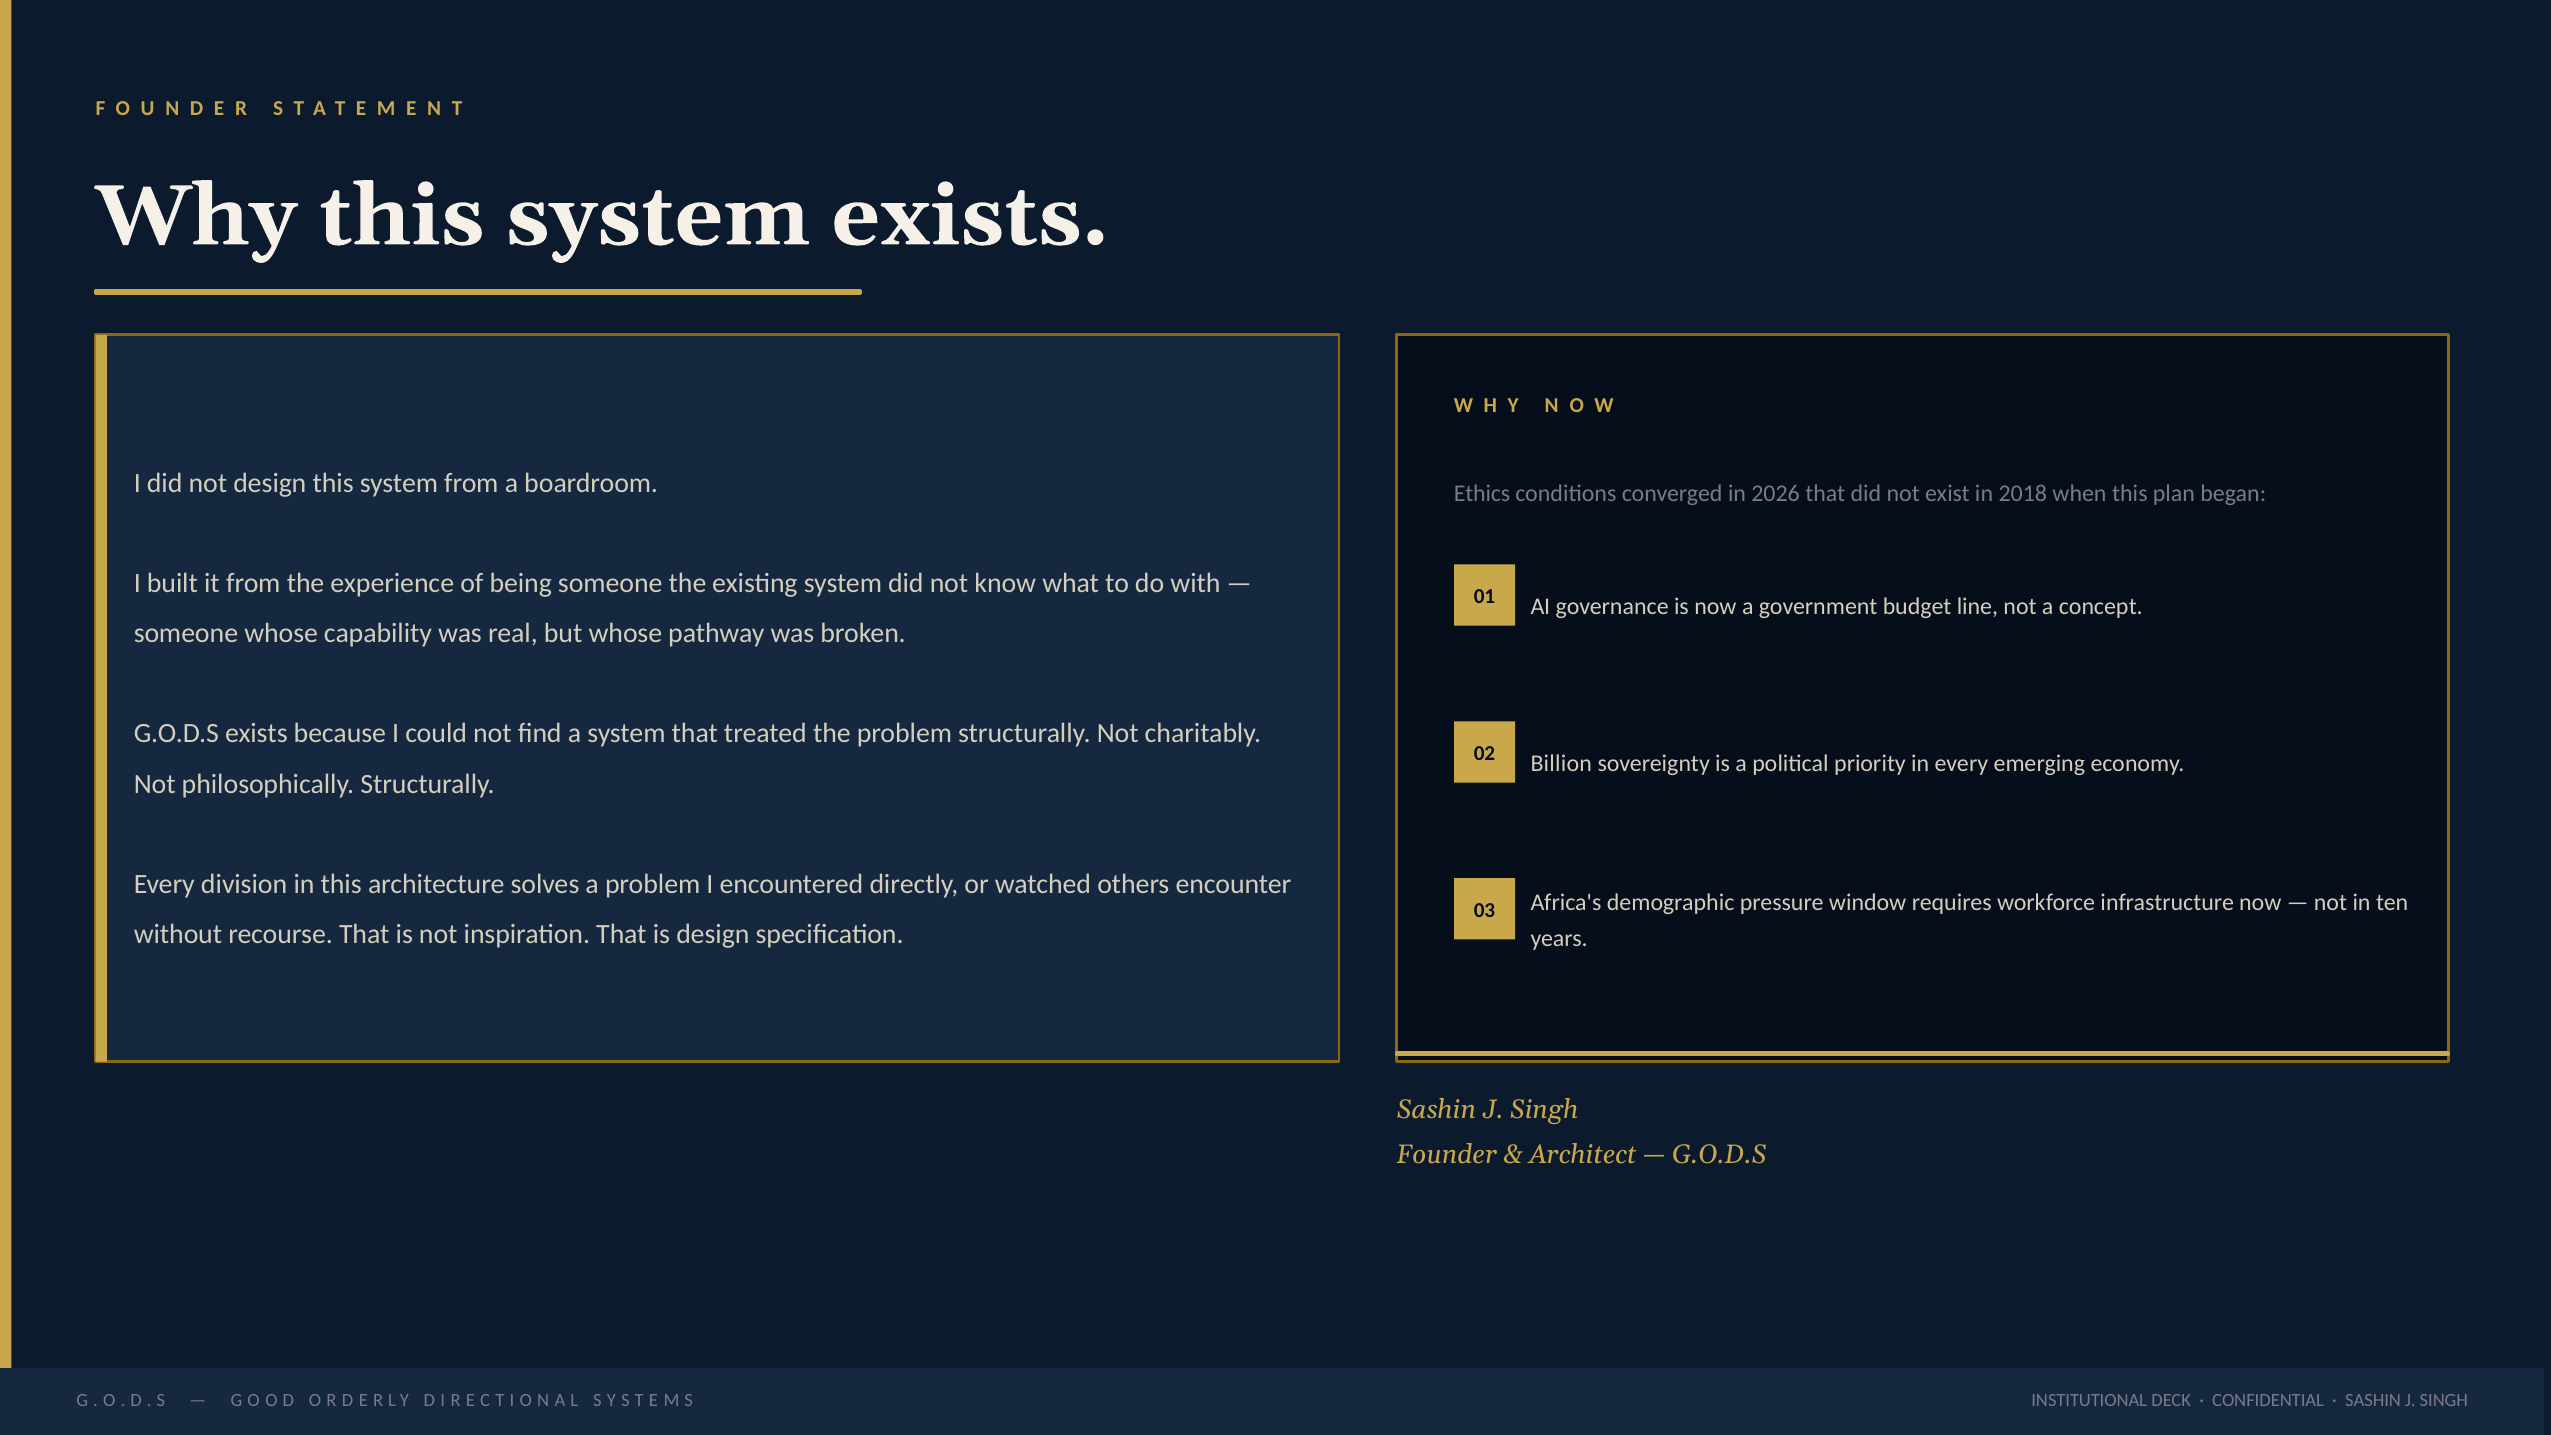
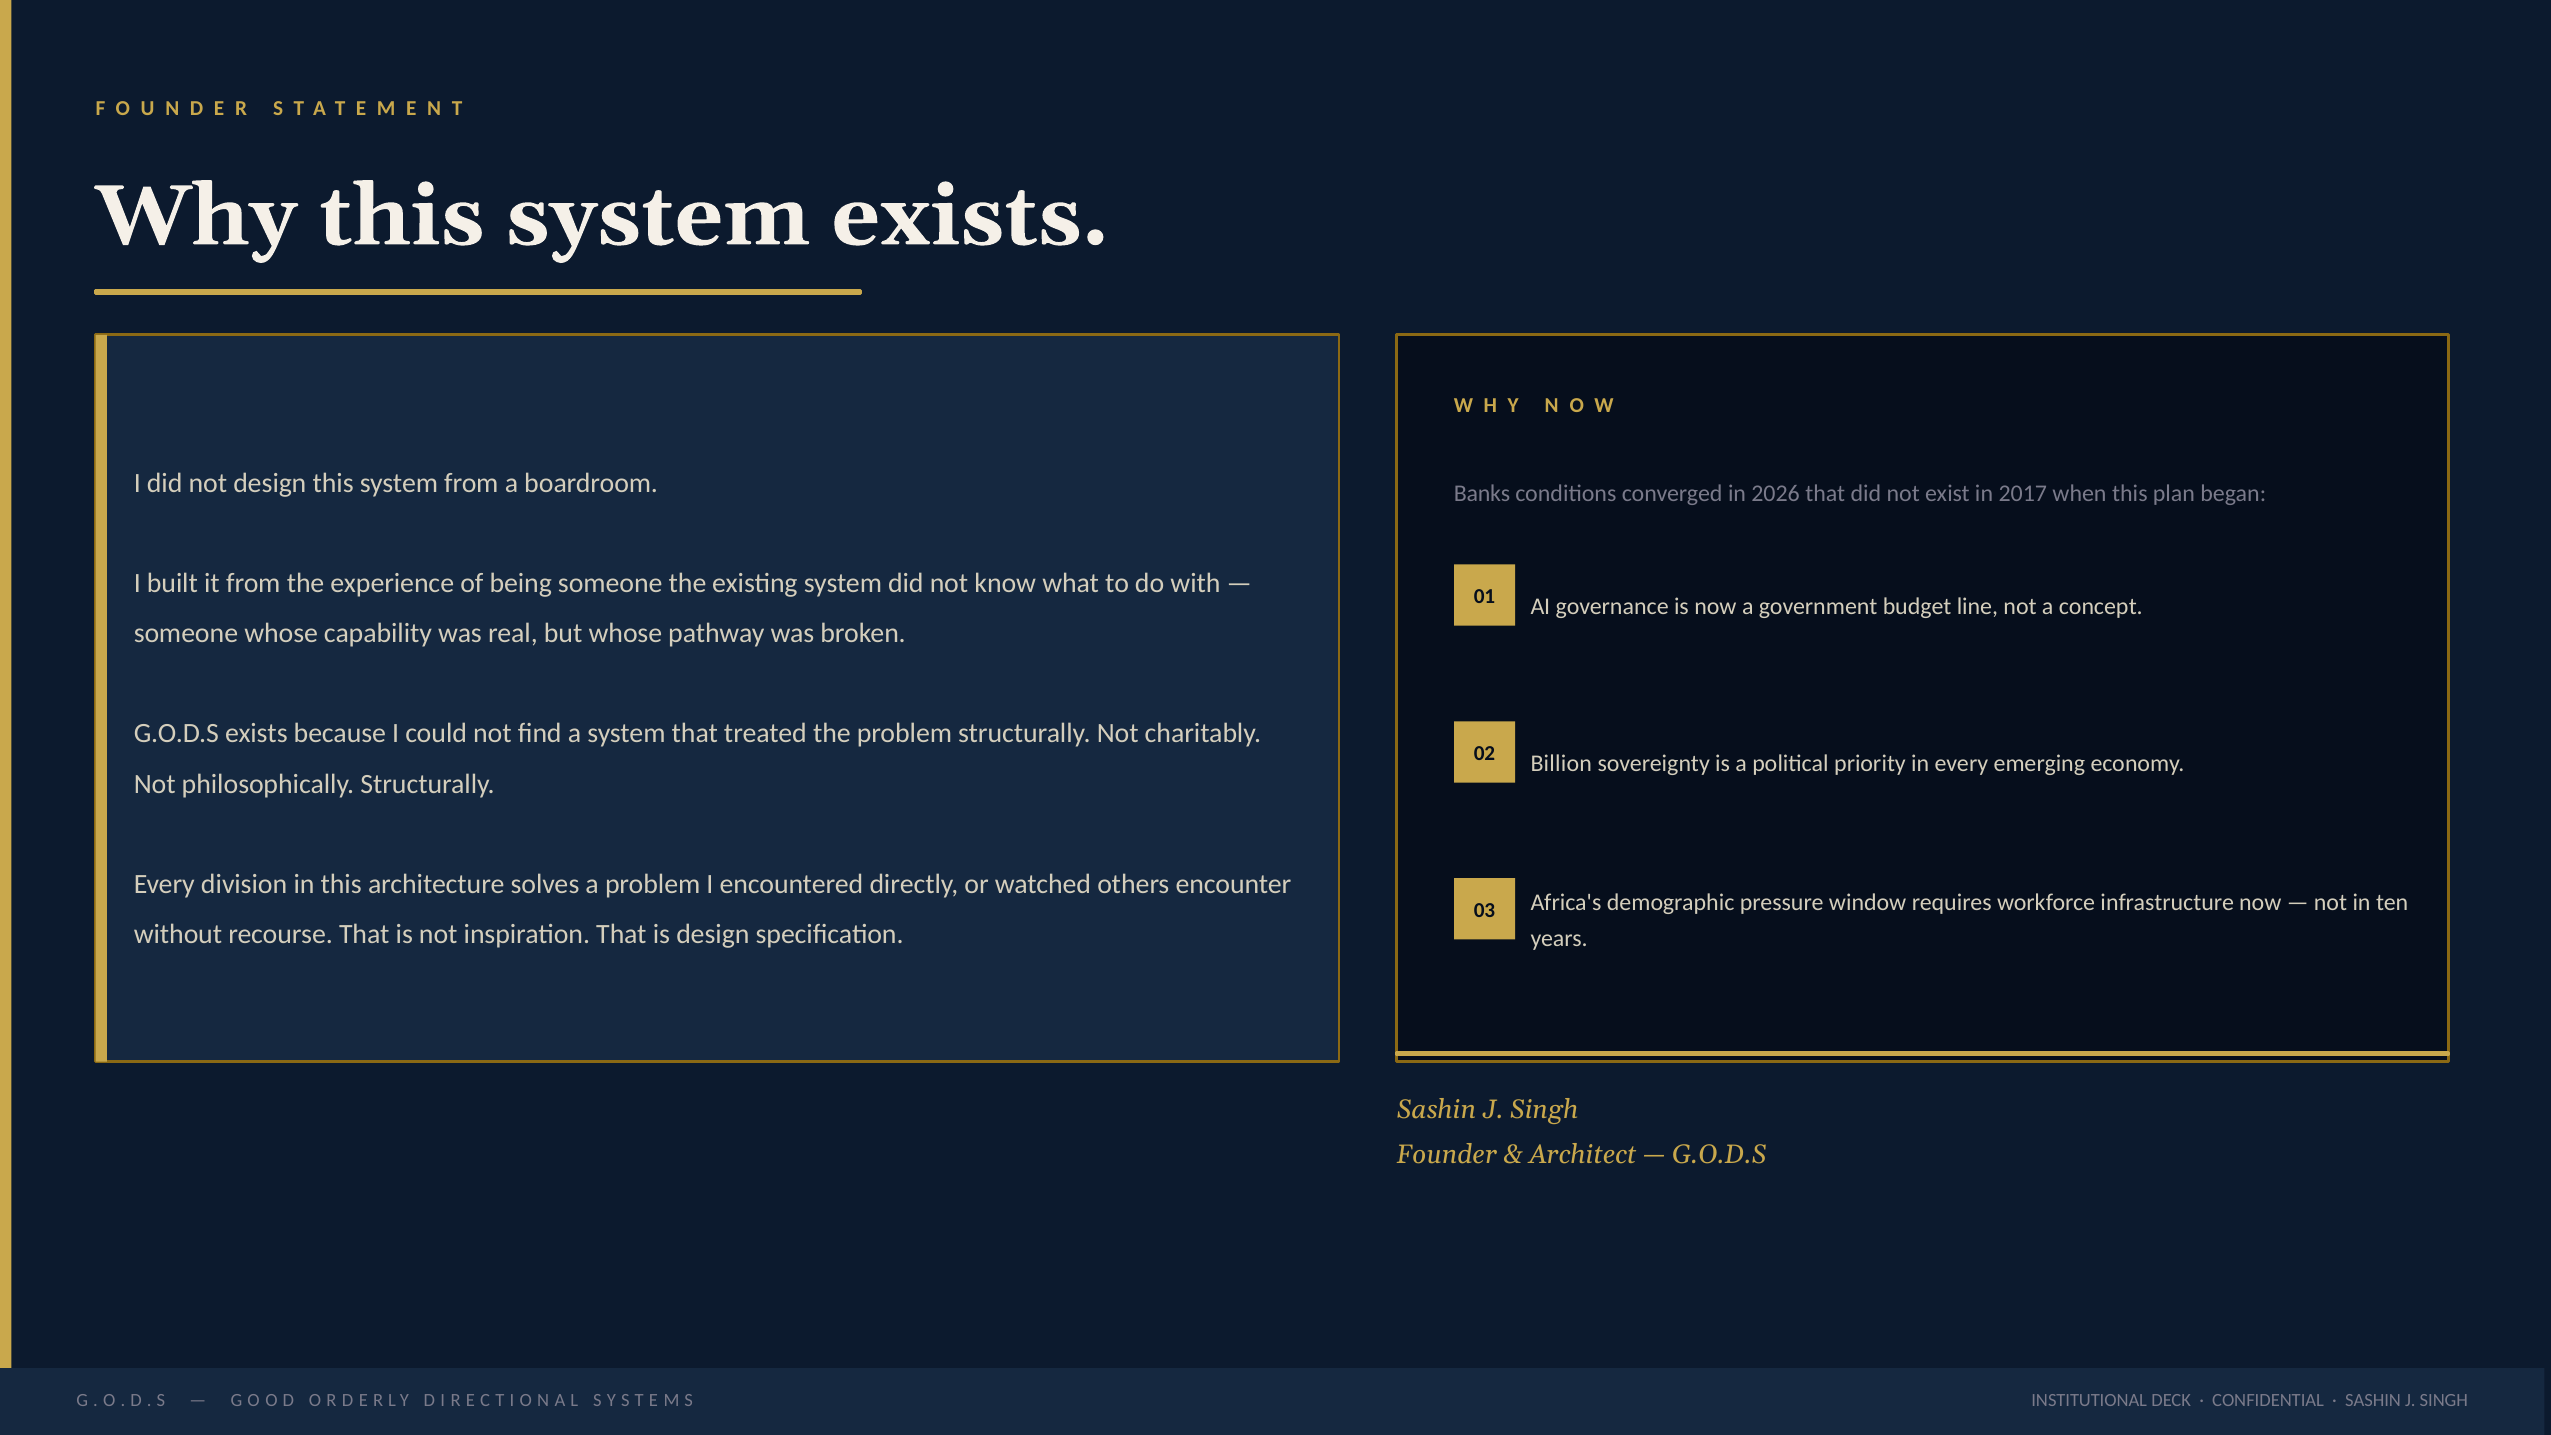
Ethics: Ethics -> Banks (1482, 494)
2018: 2018 -> 2017 (2023, 494)
